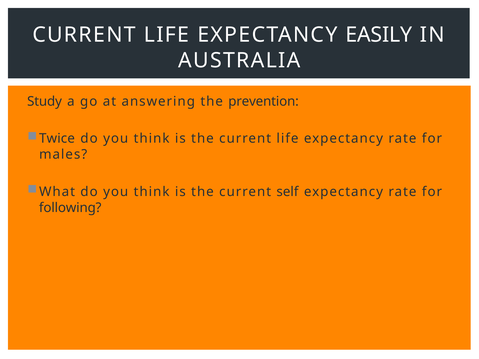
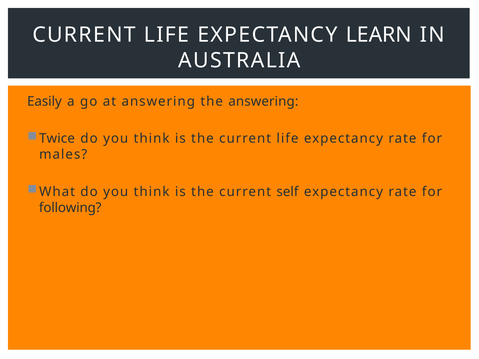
EASILY: EASILY -> LEARN (379, 35)
Study: Study -> Easily (44, 101)
the prevention: prevention -> answering (263, 101)
